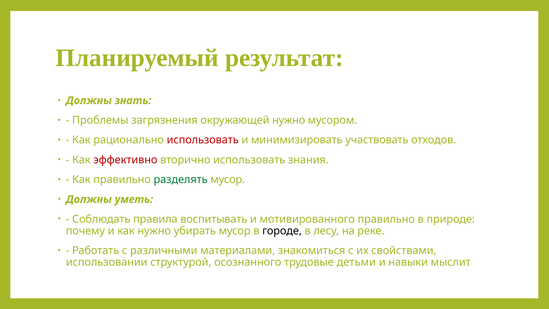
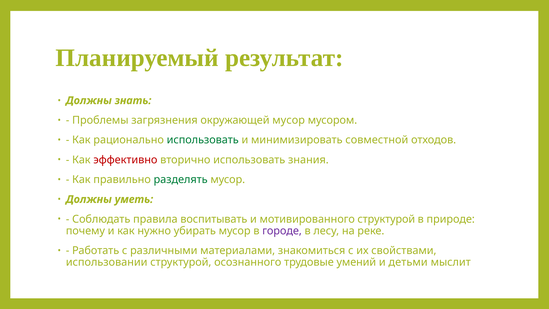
окружающей нужно: нужно -> мусор (289, 120)
использовать colour: red -> green (203, 140)
участвовать: участвовать -> совместной (377, 140)
мотивированного правильно: правильно -> структурой (386, 219)
городе colour: black -> purple (282, 231)
детьми: детьми -> умений (356, 262)
навыки: навыки -> детьми (408, 262)
